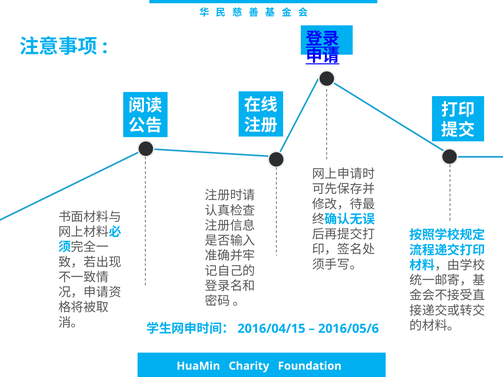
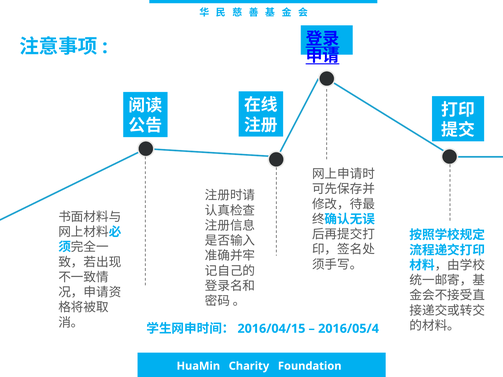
2016/05/6: 2016/05/6 -> 2016/05/4 (349, 329)
